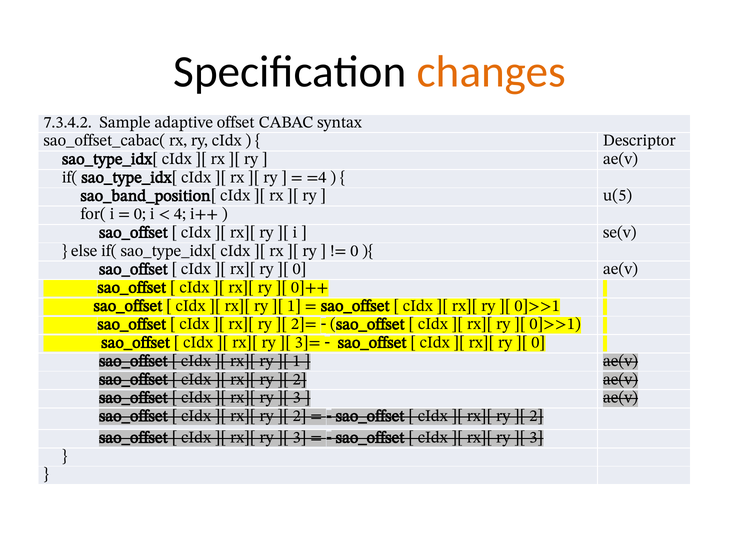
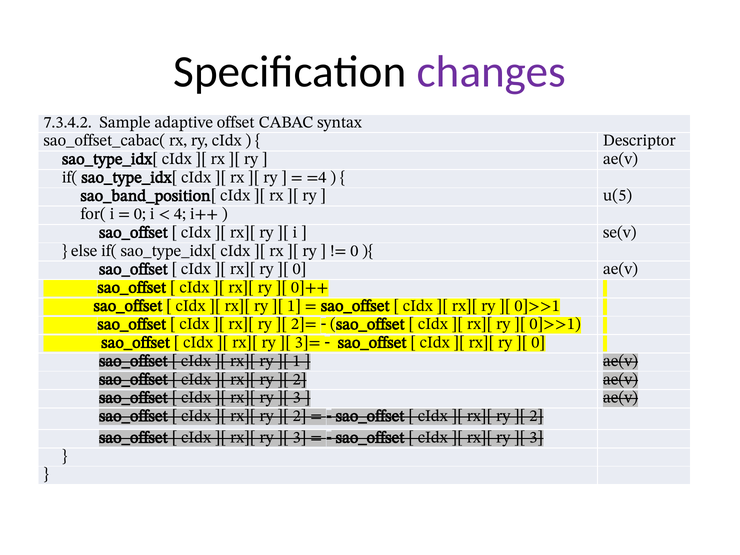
changes colour: orange -> purple (491, 72)
